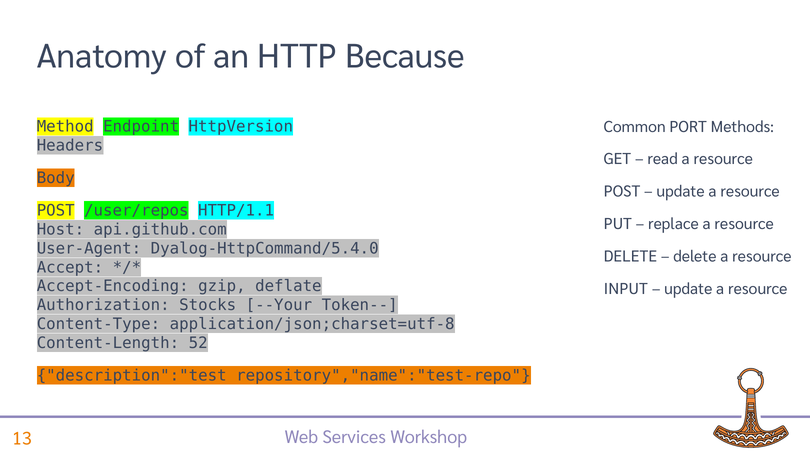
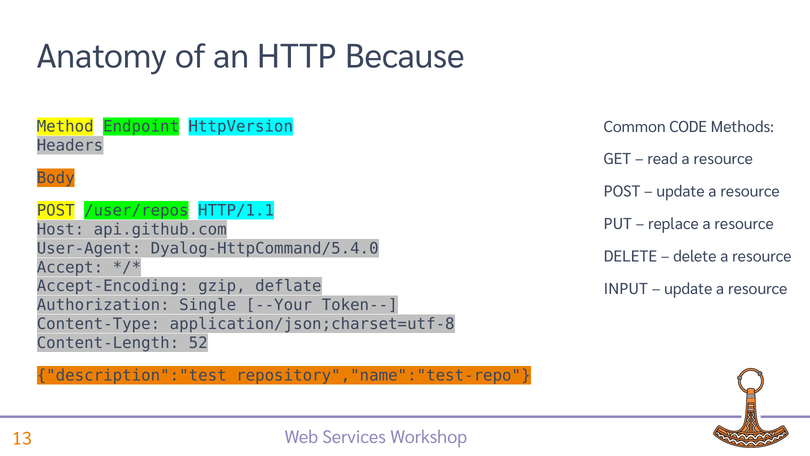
PORT: PORT -> CODE (688, 127)
Stocks: Stocks -> Single (208, 305)
